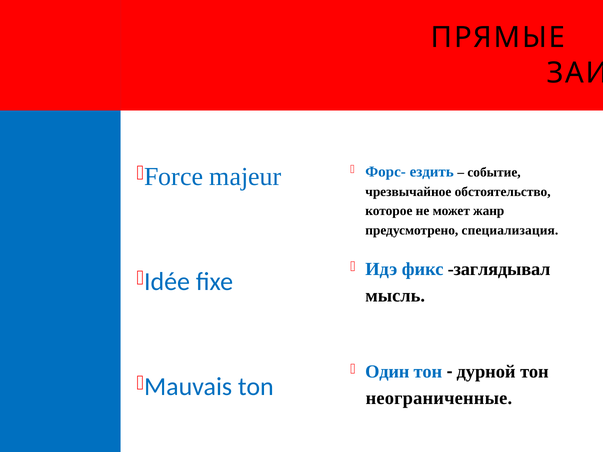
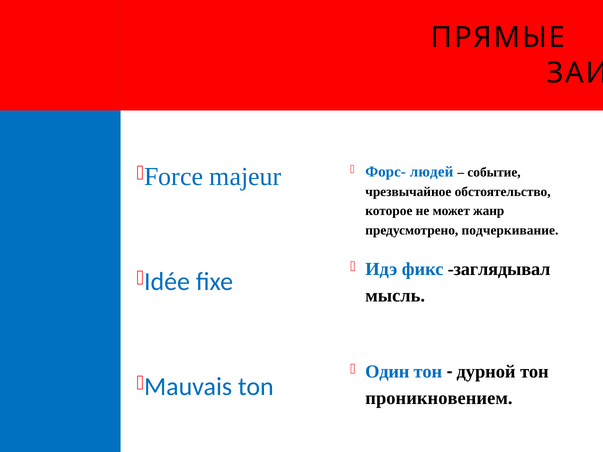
ездить: ездить -> людей (432, 172)
специализация: специализация -> подчеркивание (510, 230)
неограниченные: неограниченные -> проникновением (439, 398)
